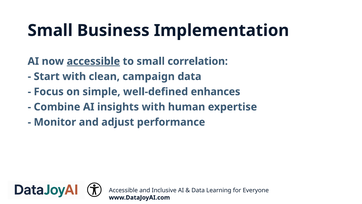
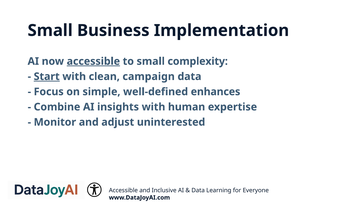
correlation: correlation -> complexity (198, 61)
Start underline: none -> present (47, 76)
performance: performance -> uninterested (171, 122)
